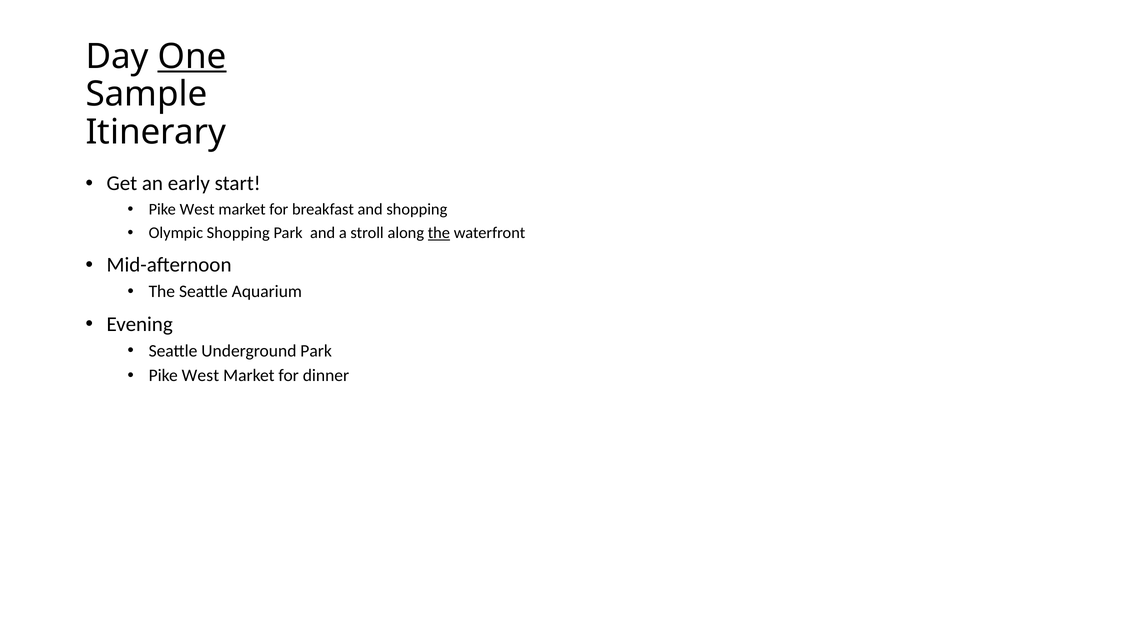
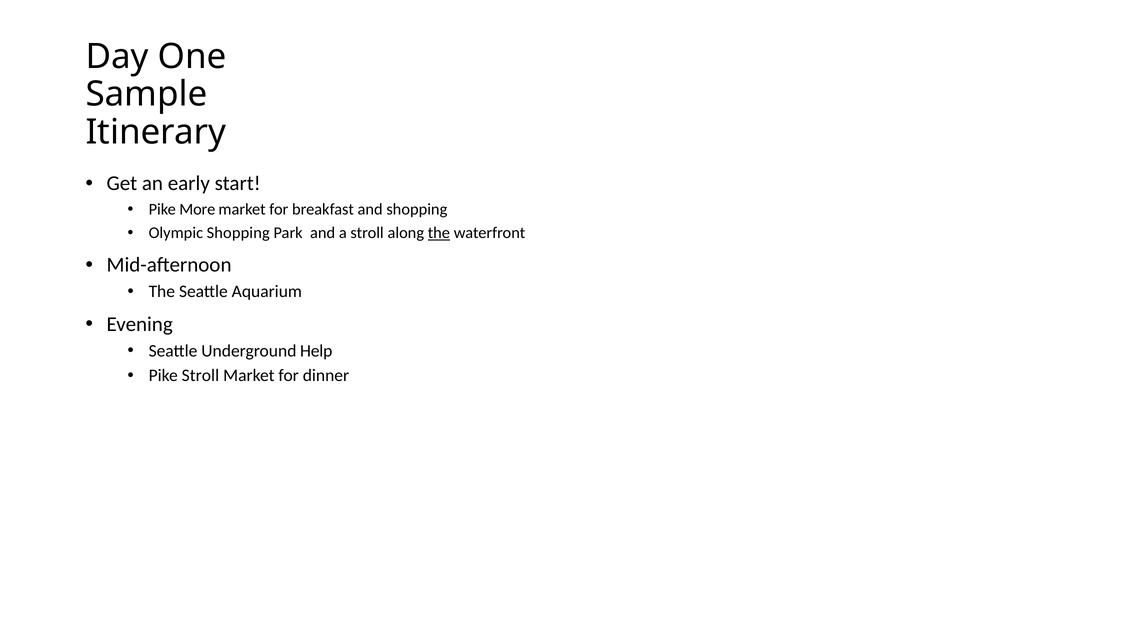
One underline: present -> none (192, 56)
West: West -> More (197, 210)
Underground Park: Park -> Help (316, 351)
West: West -> Stroll (200, 376)
